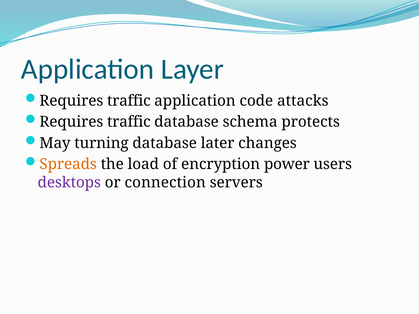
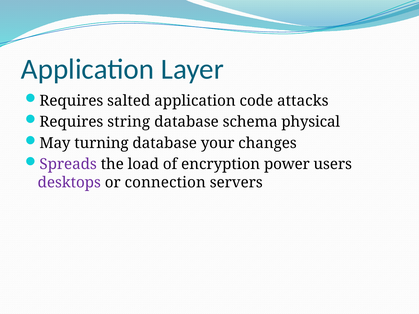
traffic: traffic -> salted (129, 101)
traffic: traffic -> string (129, 122)
protects: protects -> physical (311, 122)
later: later -> your (218, 143)
Spreads colour: orange -> purple (68, 164)
